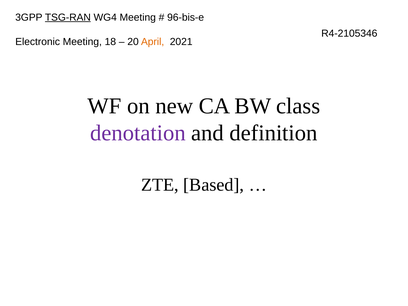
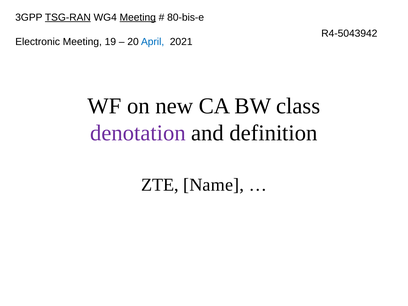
Meeting underline: none -> present (138, 17)
96-bis-e: 96-bis-e -> 80-bis-e (186, 17)
R4-2105346: R4-2105346 -> R4-5043942 (349, 34)
18: 18 -> 19 (110, 42)
April colour: orange -> blue (153, 42)
Based: Based -> Name (214, 185)
